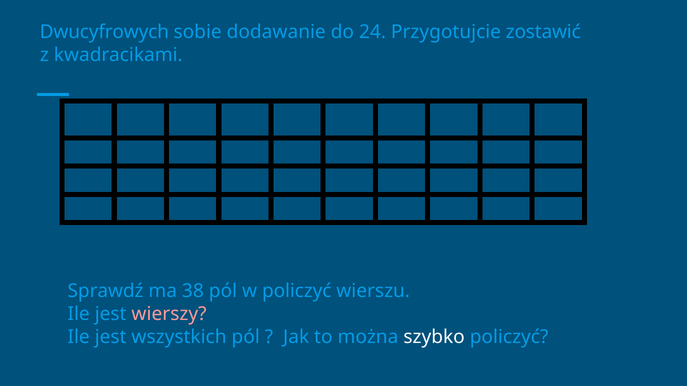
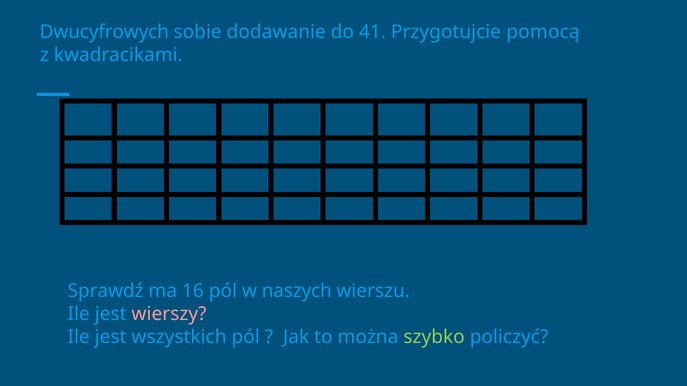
24: 24 -> 41 (373, 32)
zostawić: zostawić -> pomocą (543, 32)
38: 38 -> 16 (193, 292)
w policzyć: policzyć -> naszych (297, 292)
szybko colour: white -> light green (434, 337)
